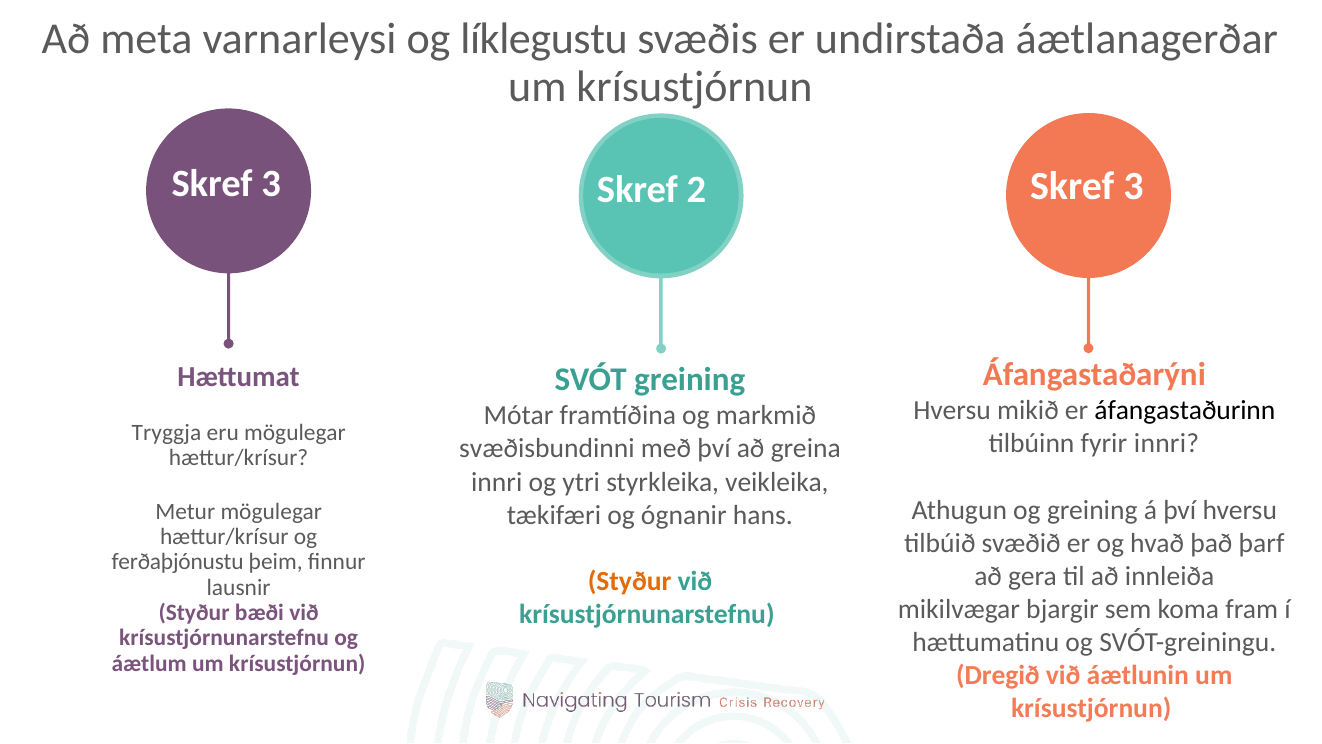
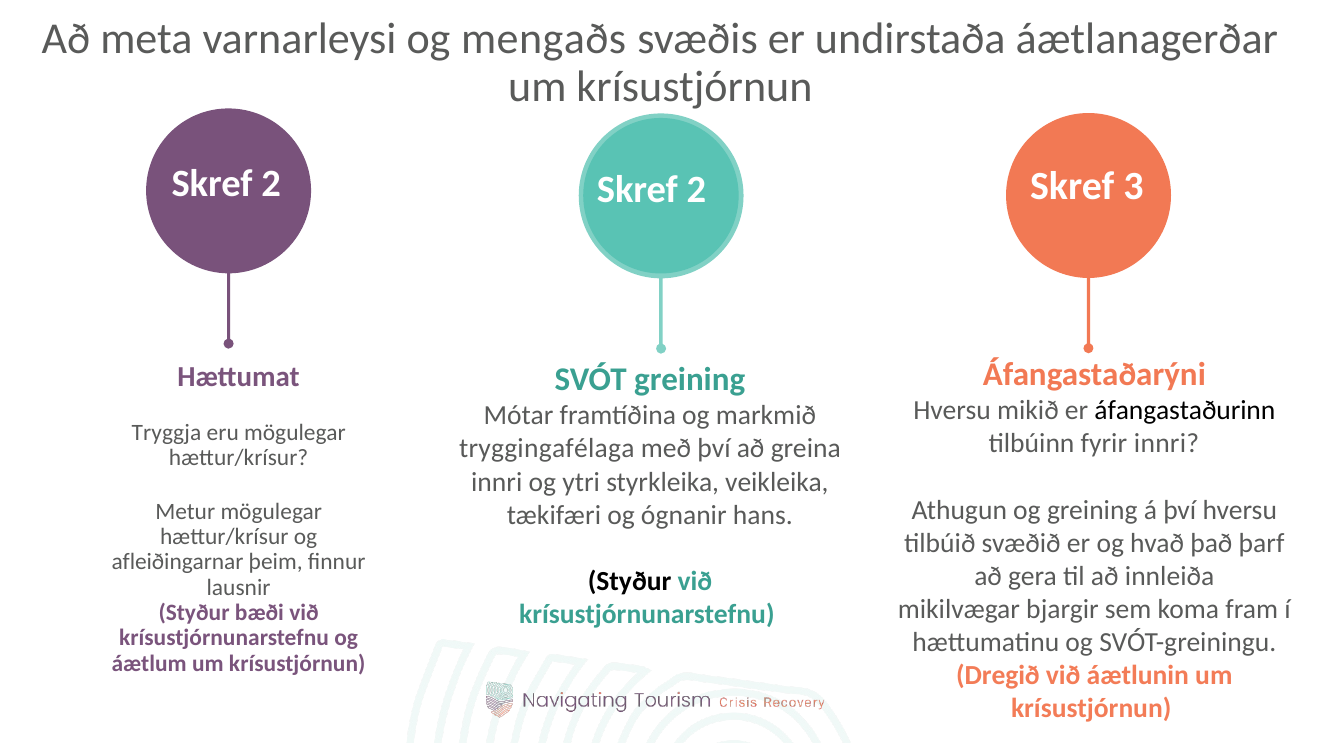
líklegustu: líklegustu -> mengaðs (544, 39)
3: 3 -> 2 (271, 183)
svæðisbundinni: svæðisbundinni -> tryggingafélaga (547, 449)
ferðaþjónustu: ferðaþjónustu -> afleiðingarnar (178, 562)
Styður colour: orange -> black (630, 581)
